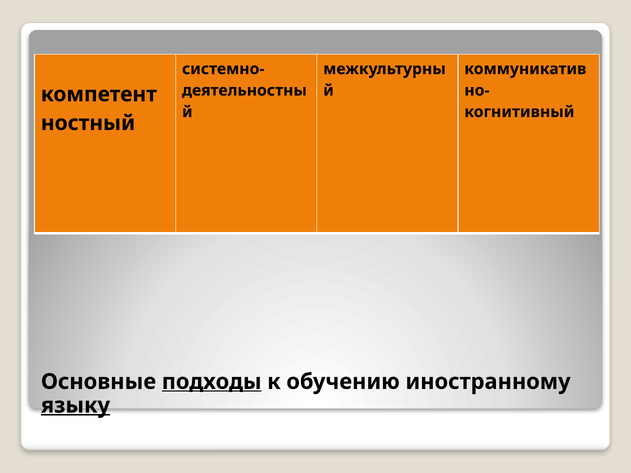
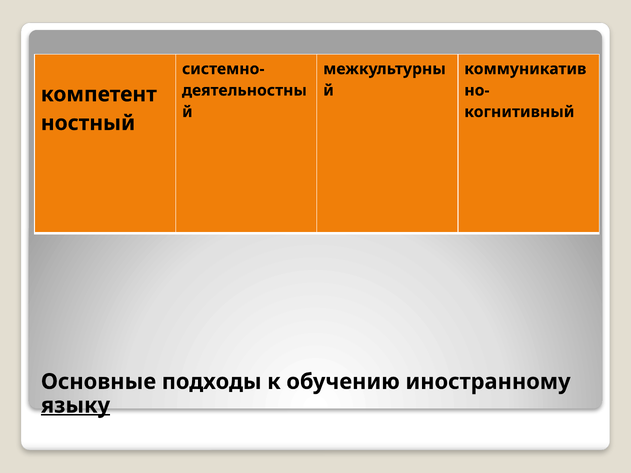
подходы underline: present -> none (212, 382)
